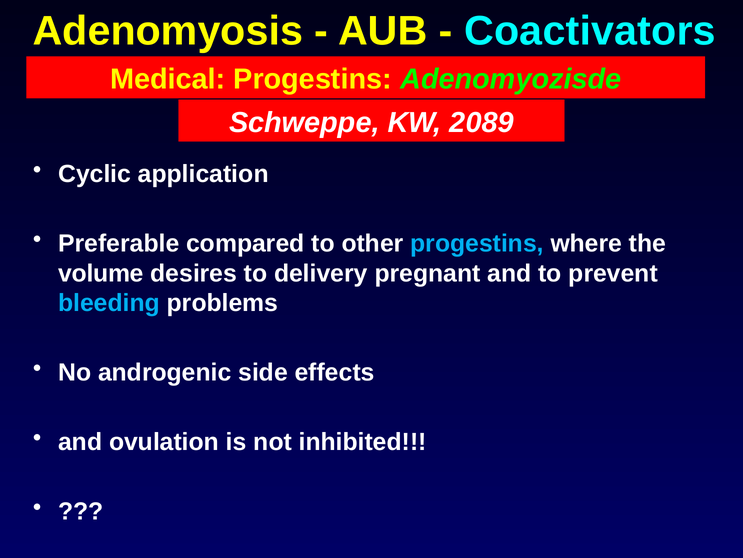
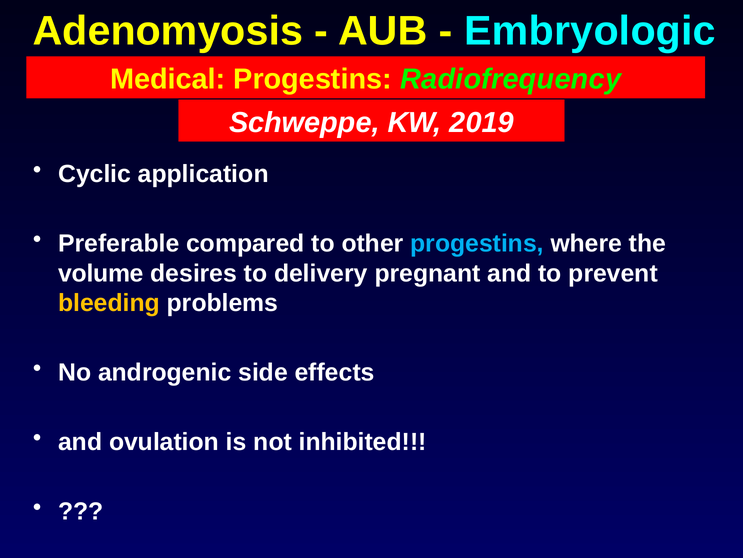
Coactivators: Coactivators -> Embryologic (590, 31)
Adenomyozisde: Adenomyozisde -> Radiofrequency (511, 79)
2089: 2089 -> 2019 (482, 122)
bleeding colour: light blue -> yellow (109, 303)
